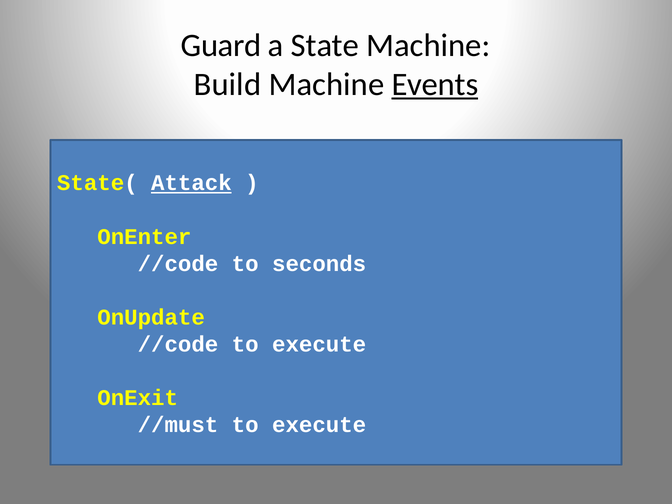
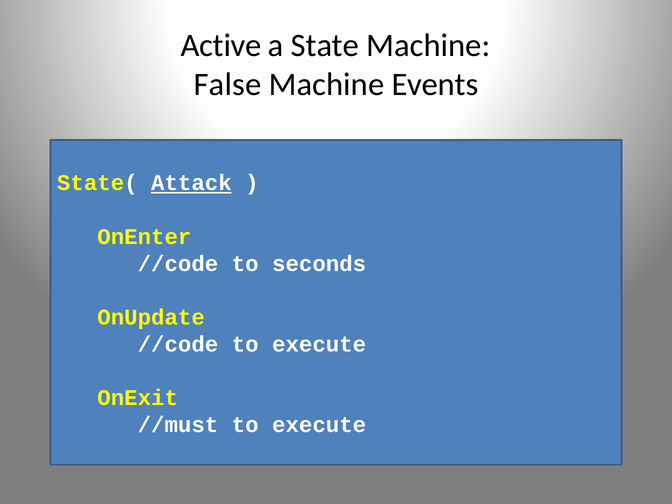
Guard: Guard -> Active (221, 45)
Build: Build -> False (227, 85)
Events underline: present -> none (435, 85)
